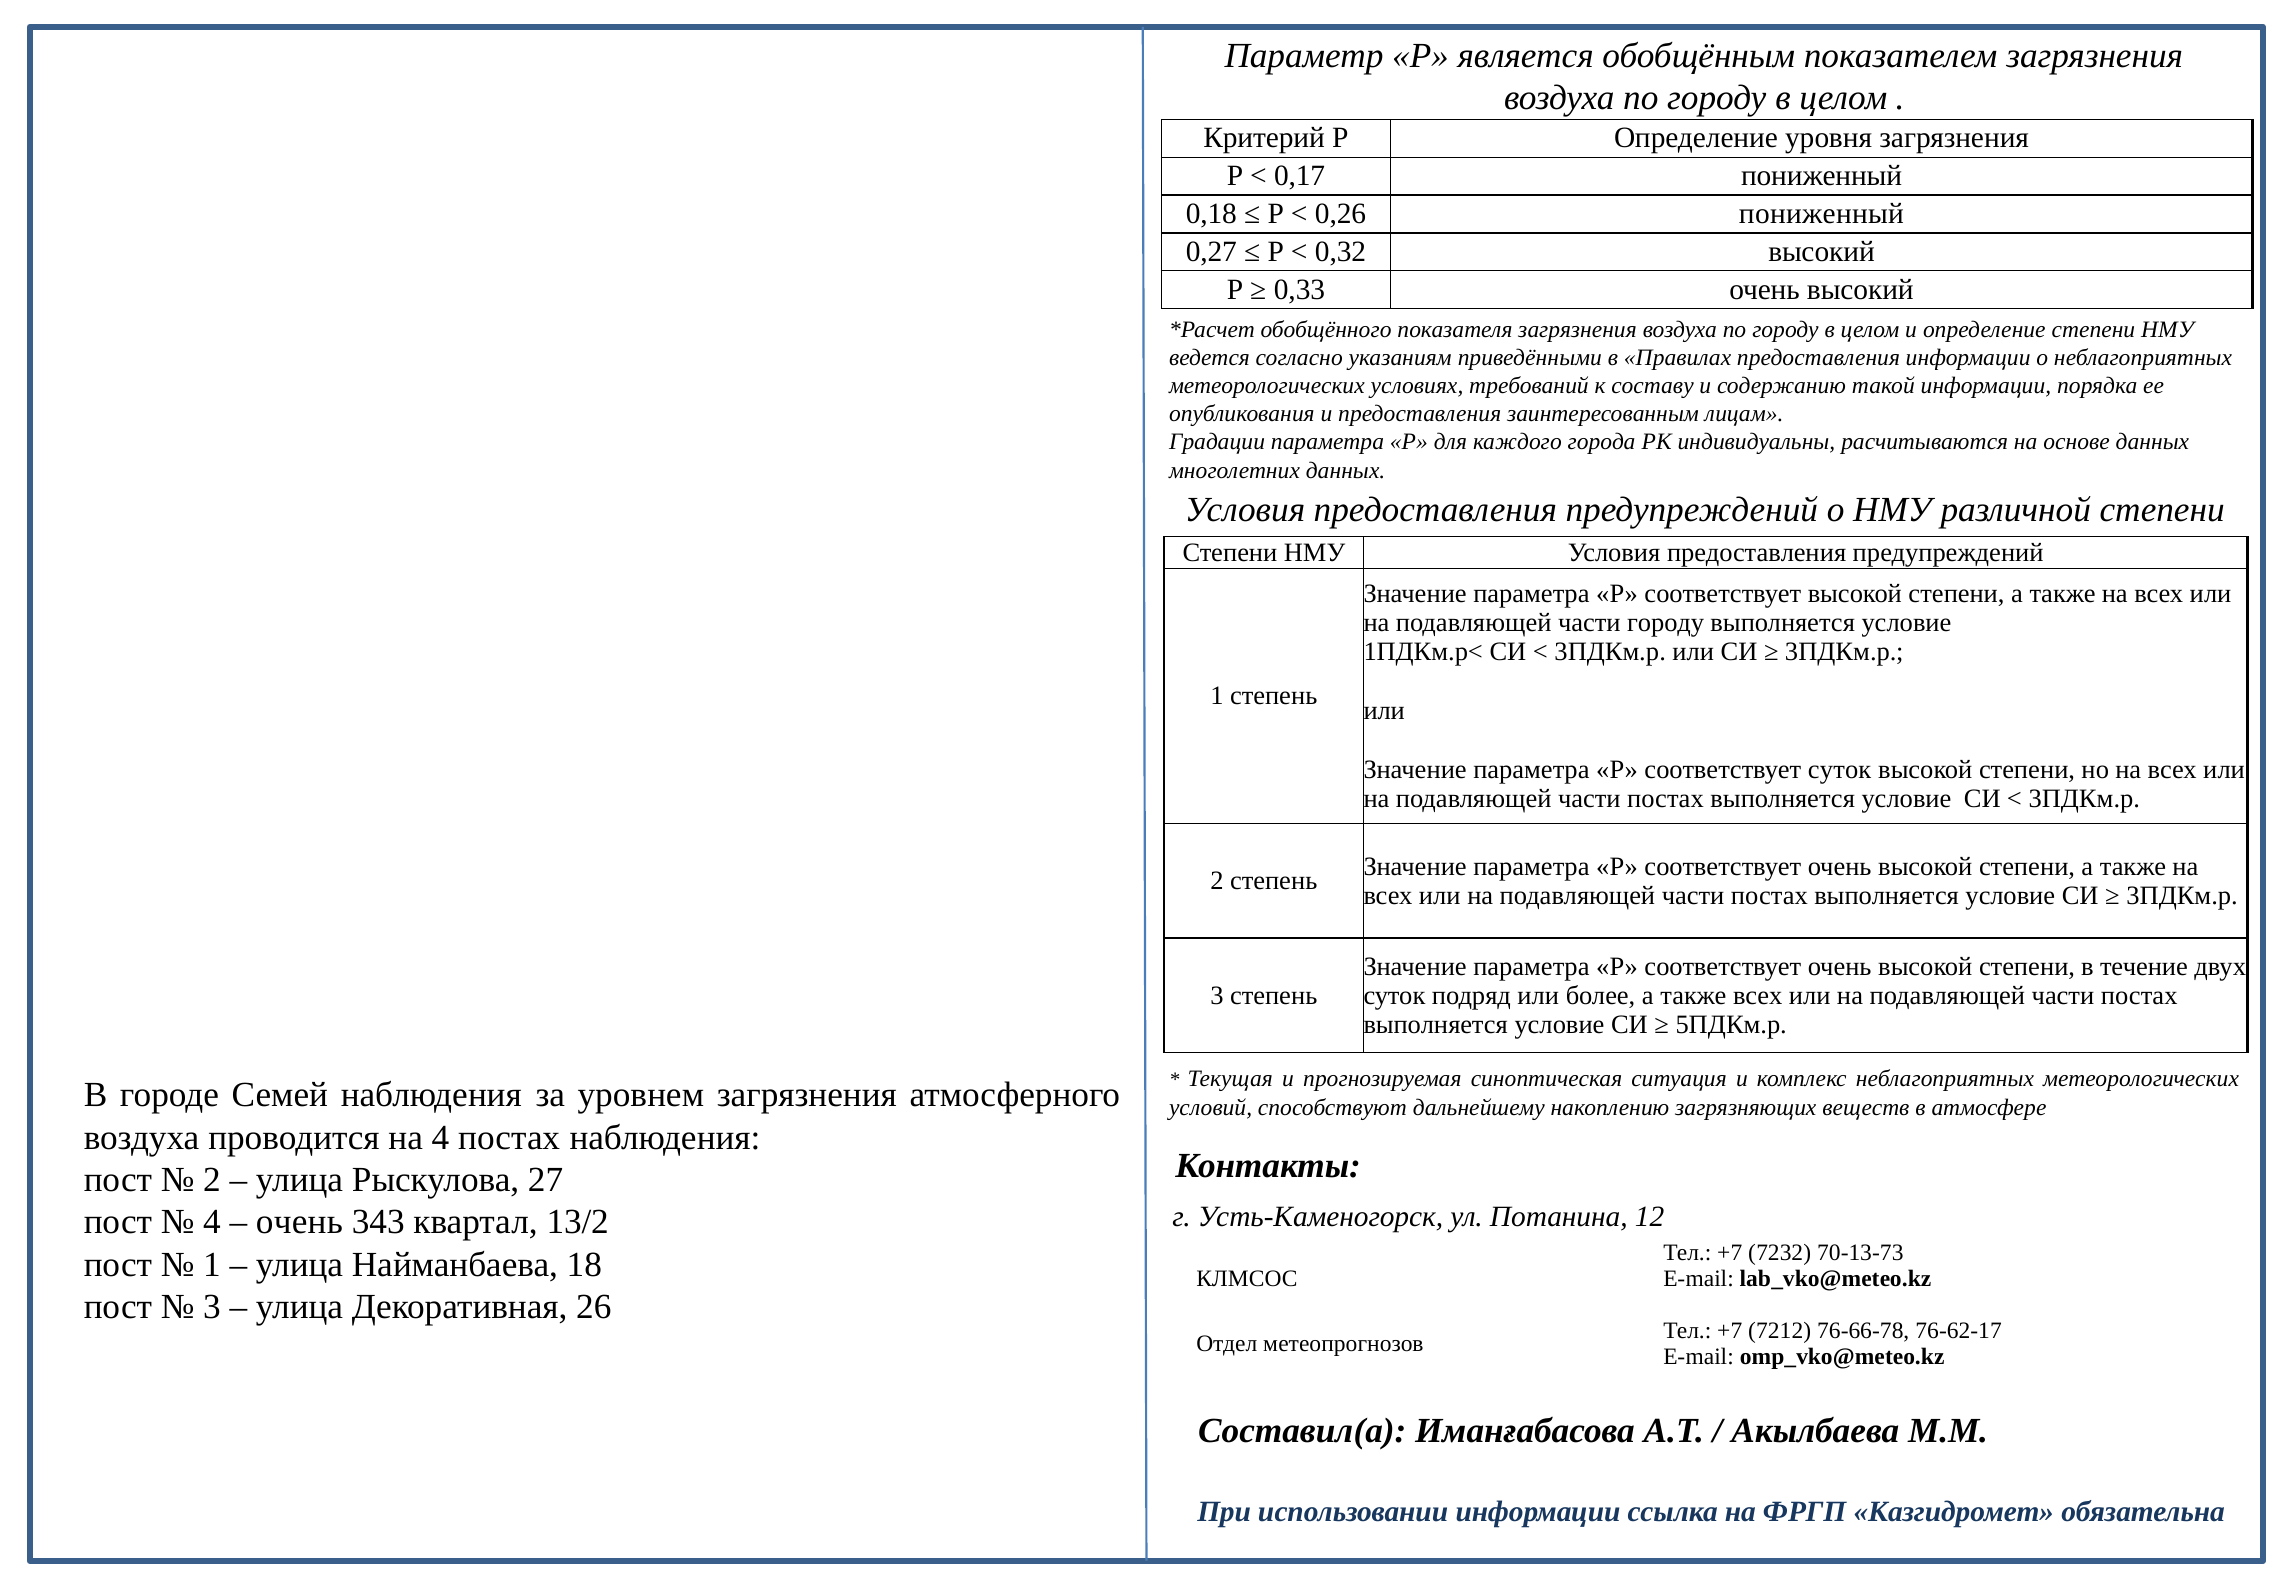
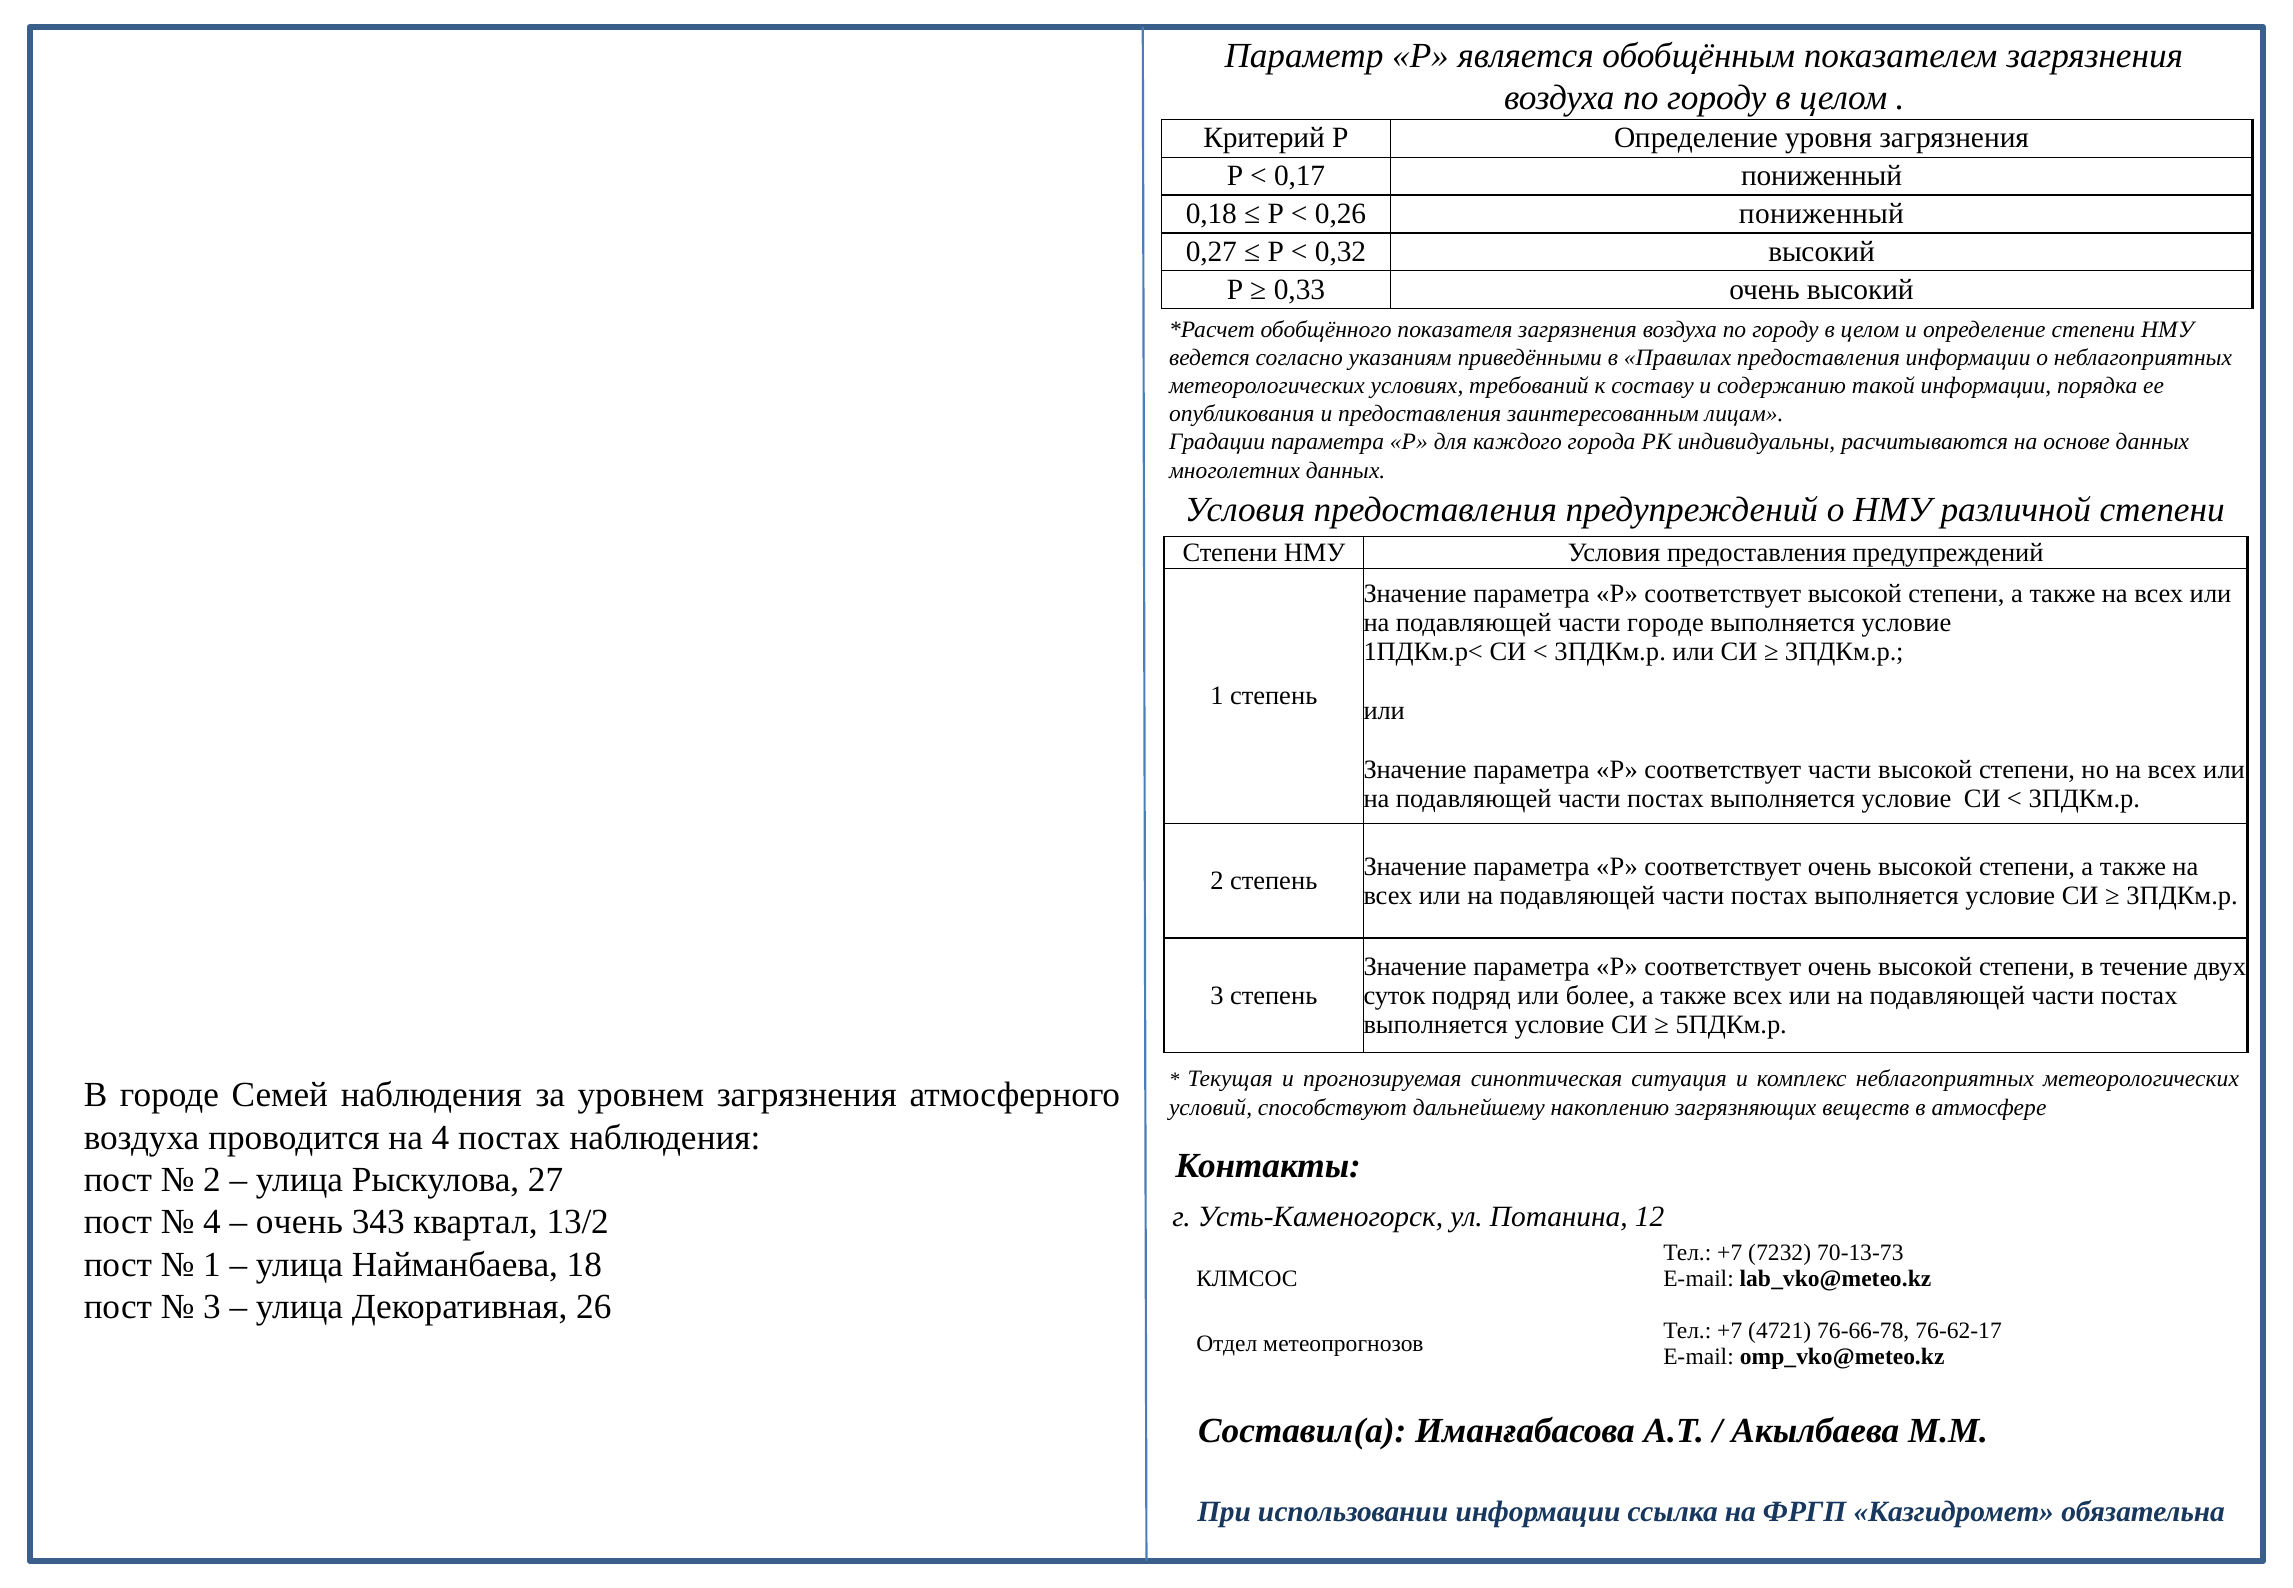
части городу: городу -> городе (1665, 623)
соответствует суток: суток -> части (1840, 769)
7212: 7212 -> 4721 (1780, 1330)
